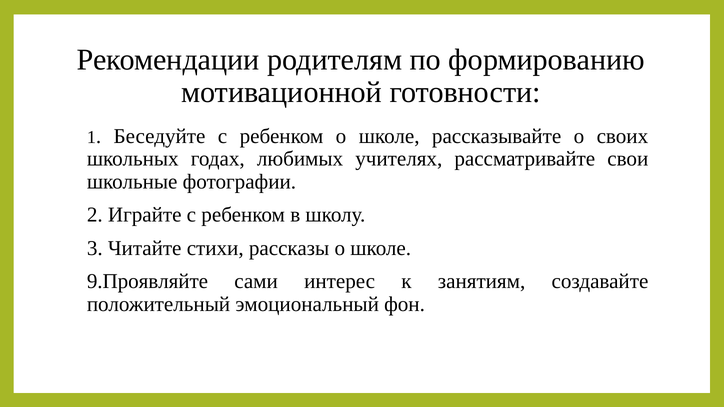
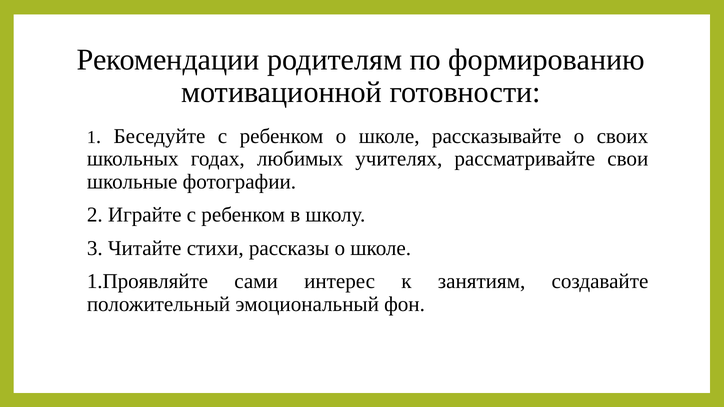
9.Проявляйте: 9.Проявляйте -> 1.Проявляйте (147, 282)
